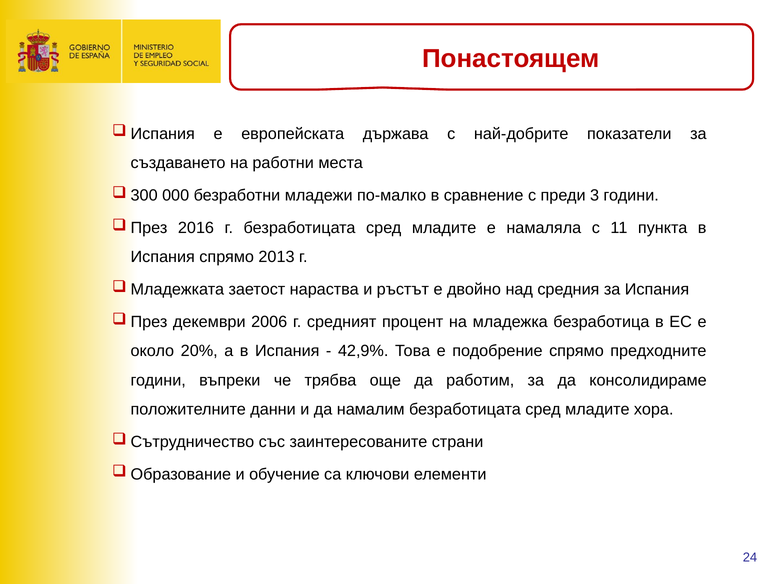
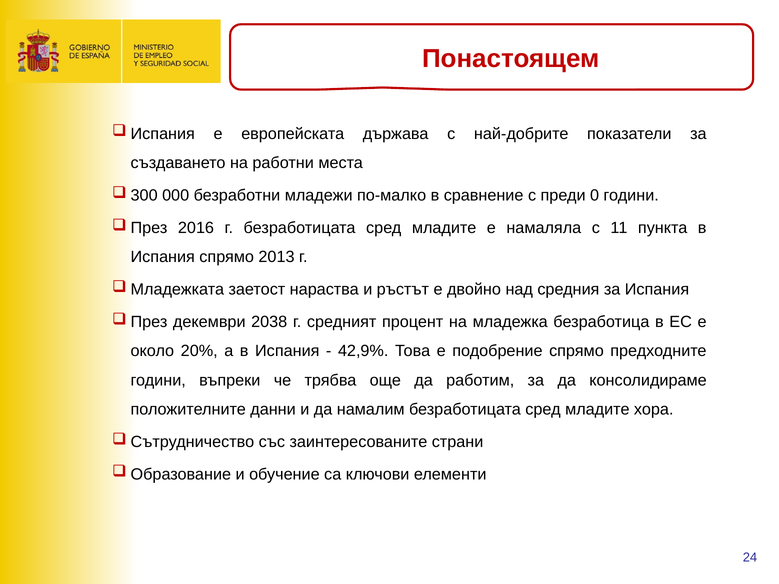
3: 3 -> 0 (595, 195)
2006: 2006 -> 2038 (269, 322)
